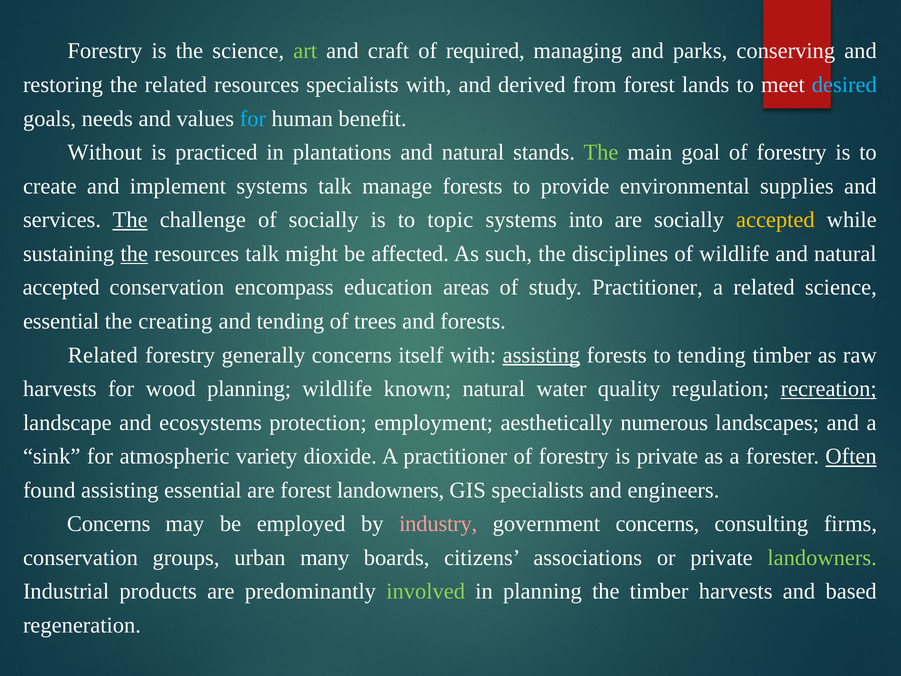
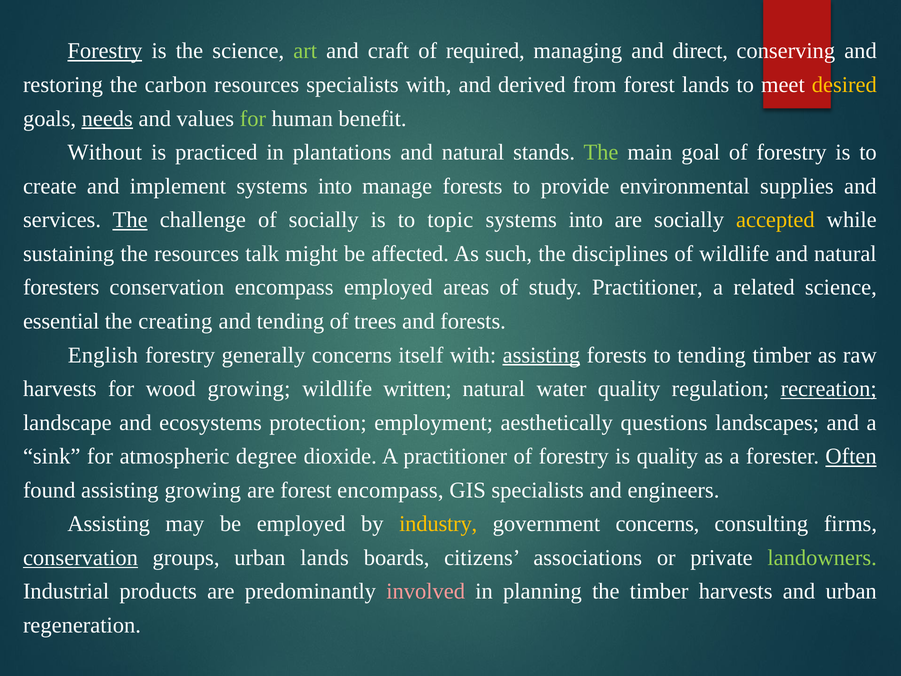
Forestry underline: none -> present (105, 51)
parks: parks -> direct (700, 51)
the related: related -> carbon (176, 85)
desired colour: light blue -> yellow (844, 85)
needs underline: none -> present (107, 119)
for colour: light blue -> light green (253, 119)
implement systems talk: talk -> into (335, 186)
the underline: present -> none (134, 254)
accepted: accepted -> foresters (61, 287)
encompass education: education -> employed (388, 287)
Related: Related -> English (103, 355)
wood planning: planning -> growing (249, 389)
known: known -> written (418, 389)
numerous: numerous -> questions (664, 422)
variety: variety -> degree (266, 456)
is private: private -> quality (667, 456)
assisting essential: essential -> growing (203, 490)
forest landowners: landowners -> encompass (390, 490)
Concerns: Concerns -> Assisting (109, 524)
industry colour: pink -> yellow (438, 524)
conservation underline: none -> present (80, 558)
urban many: many -> lands (325, 558)
involved colour: light green -> pink (426, 591)
and based: based -> urban (851, 591)
